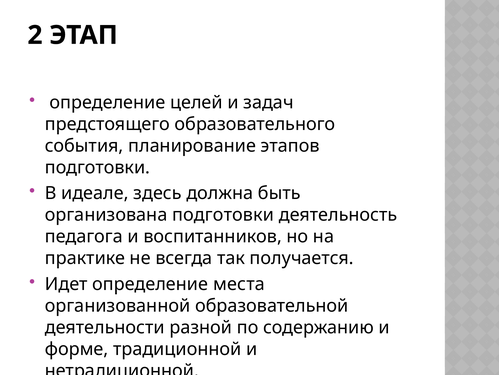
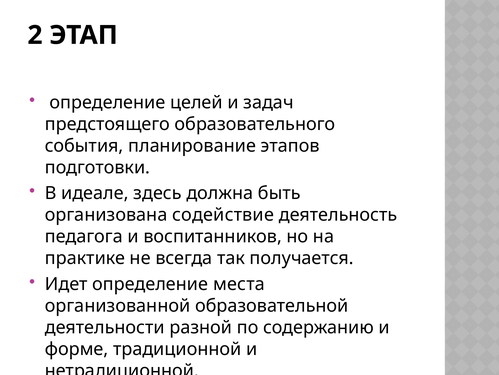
организована подготовки: подготовки -> содействие (223, 215)
